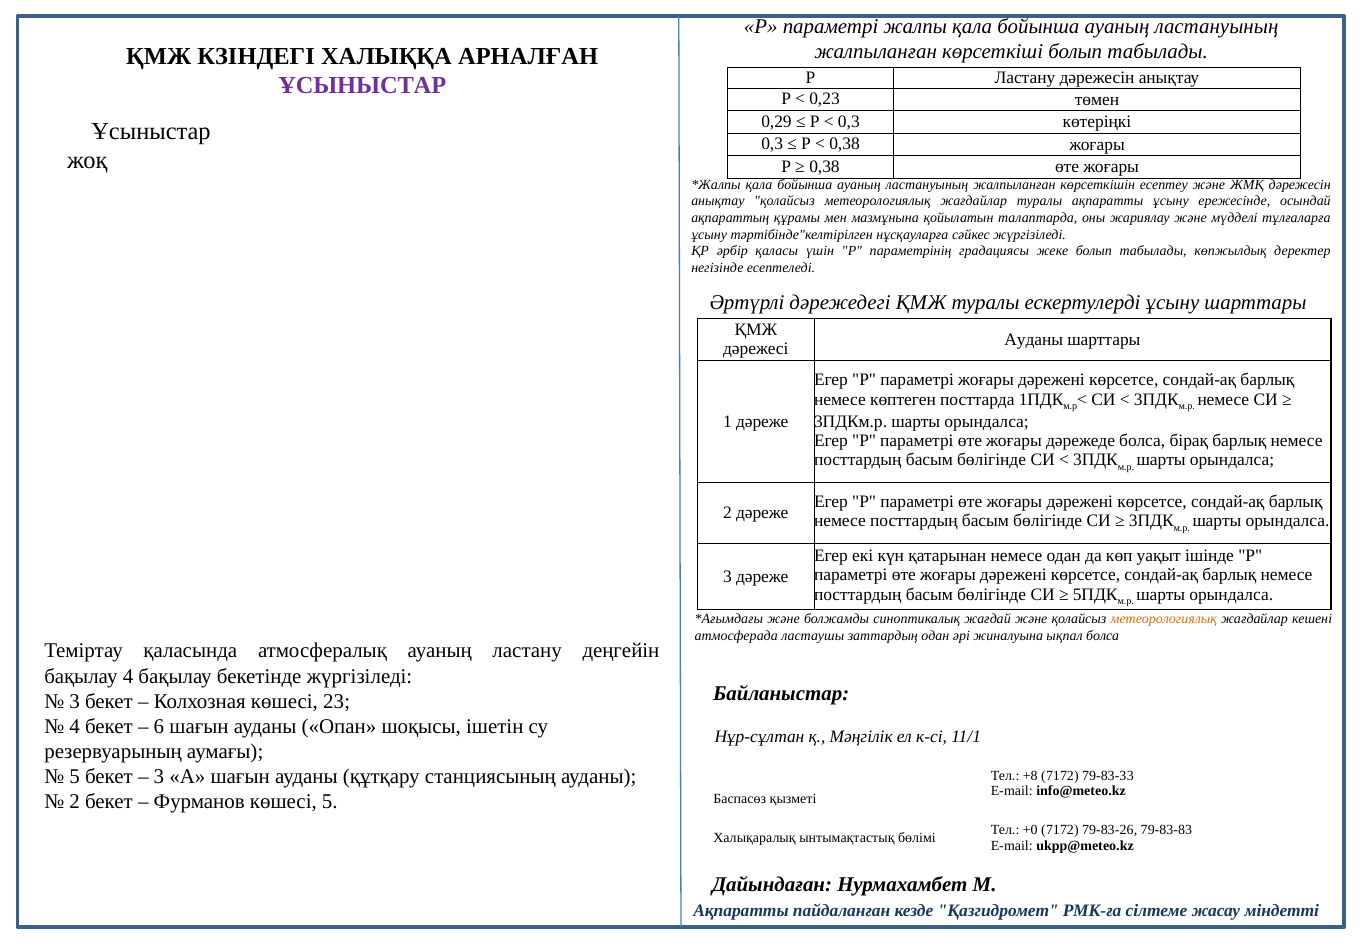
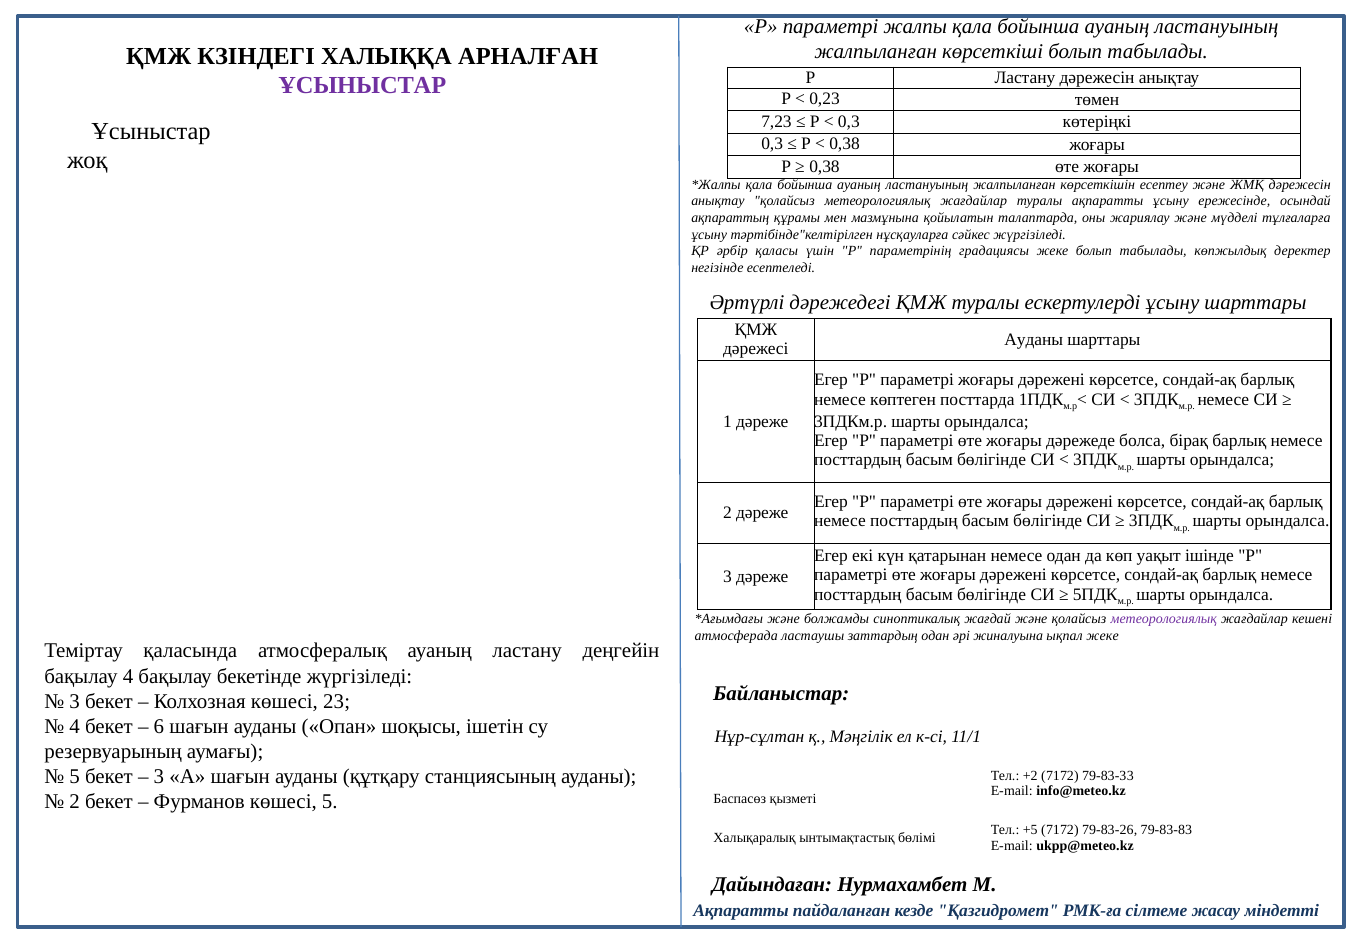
0,29: 0,29 -> 7,23 (776, 122)
метеорологиялық colour: orange -> purple (1164, 619)
ықпал болса: болса -> жеке (1103, 636)
+8: +8 -> +2 (1030, 776)
+0: +0 -> +5 (1030, 830)
